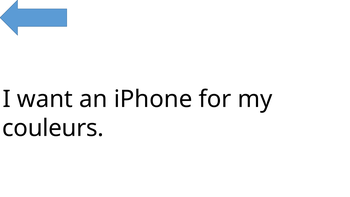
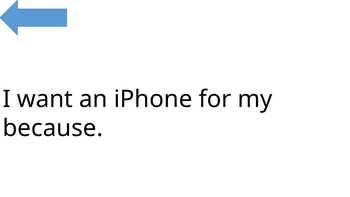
couleurs: couleurs -> because (53, 128)
